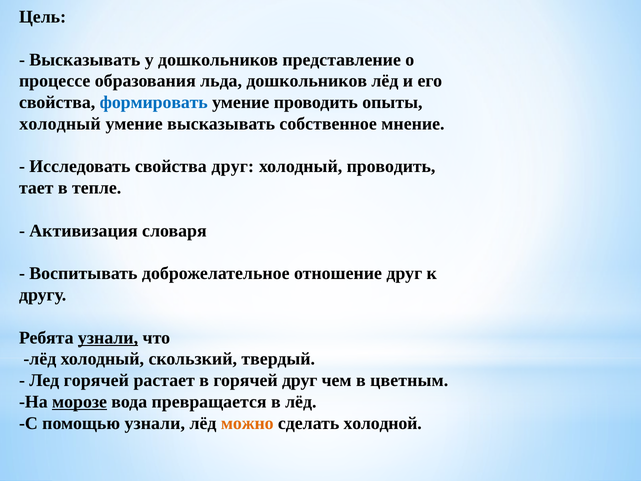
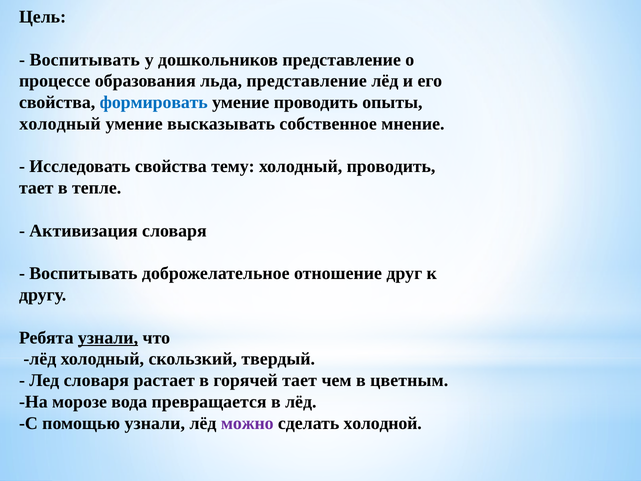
Высказывать: Высказывать -> Воспитывать (85, 60)
льда дошкольников: дошкольников -> представление (307, 81)
свойства друг: друг -> тему (233, 167)
Лед горячей: горячей -> словаря (96, 380)
горячей друг: друг -> тает (300, 380)
морозе underline: present -> none (80, 402)
можно colour: orange -> purple (247, 423)
